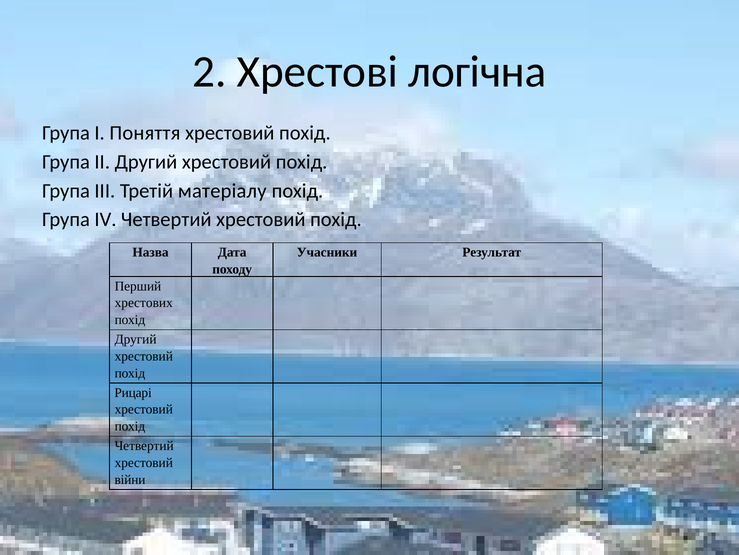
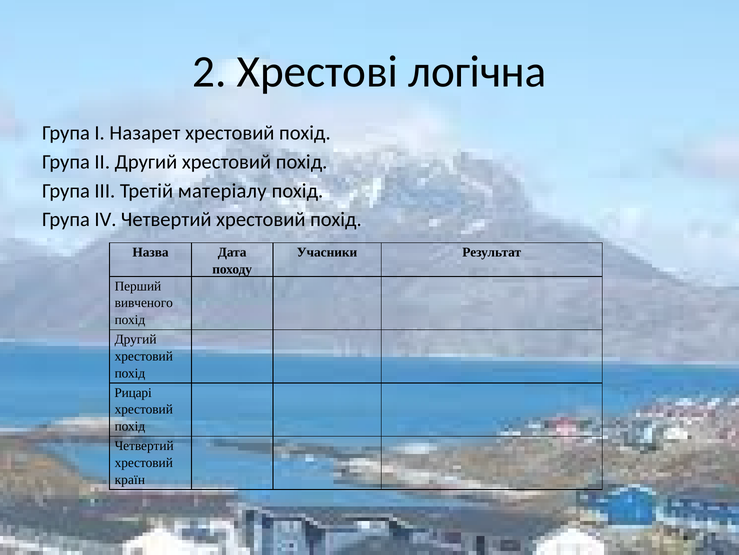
Поняття: Поняття -> Назарет (145, 133)
хрестових: хрестових -> вивченого (144, 303)
війни: війни -> країн (130, 479)
